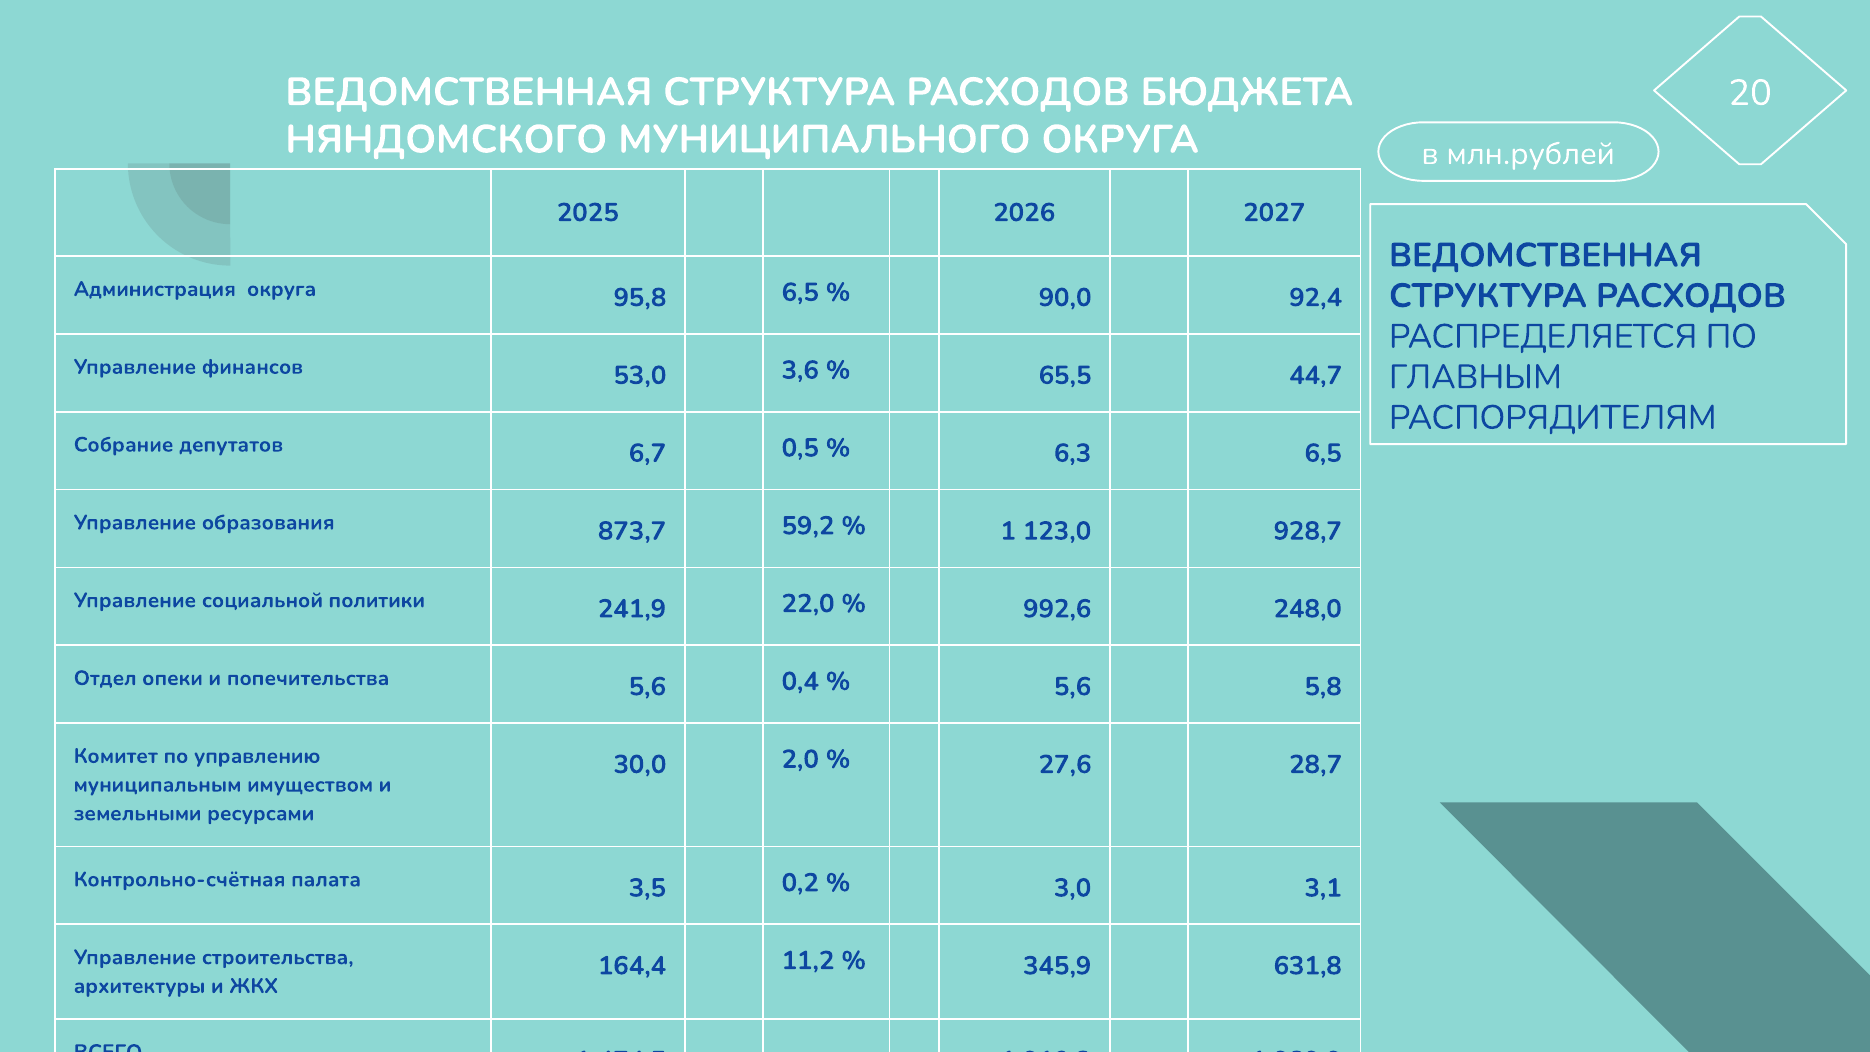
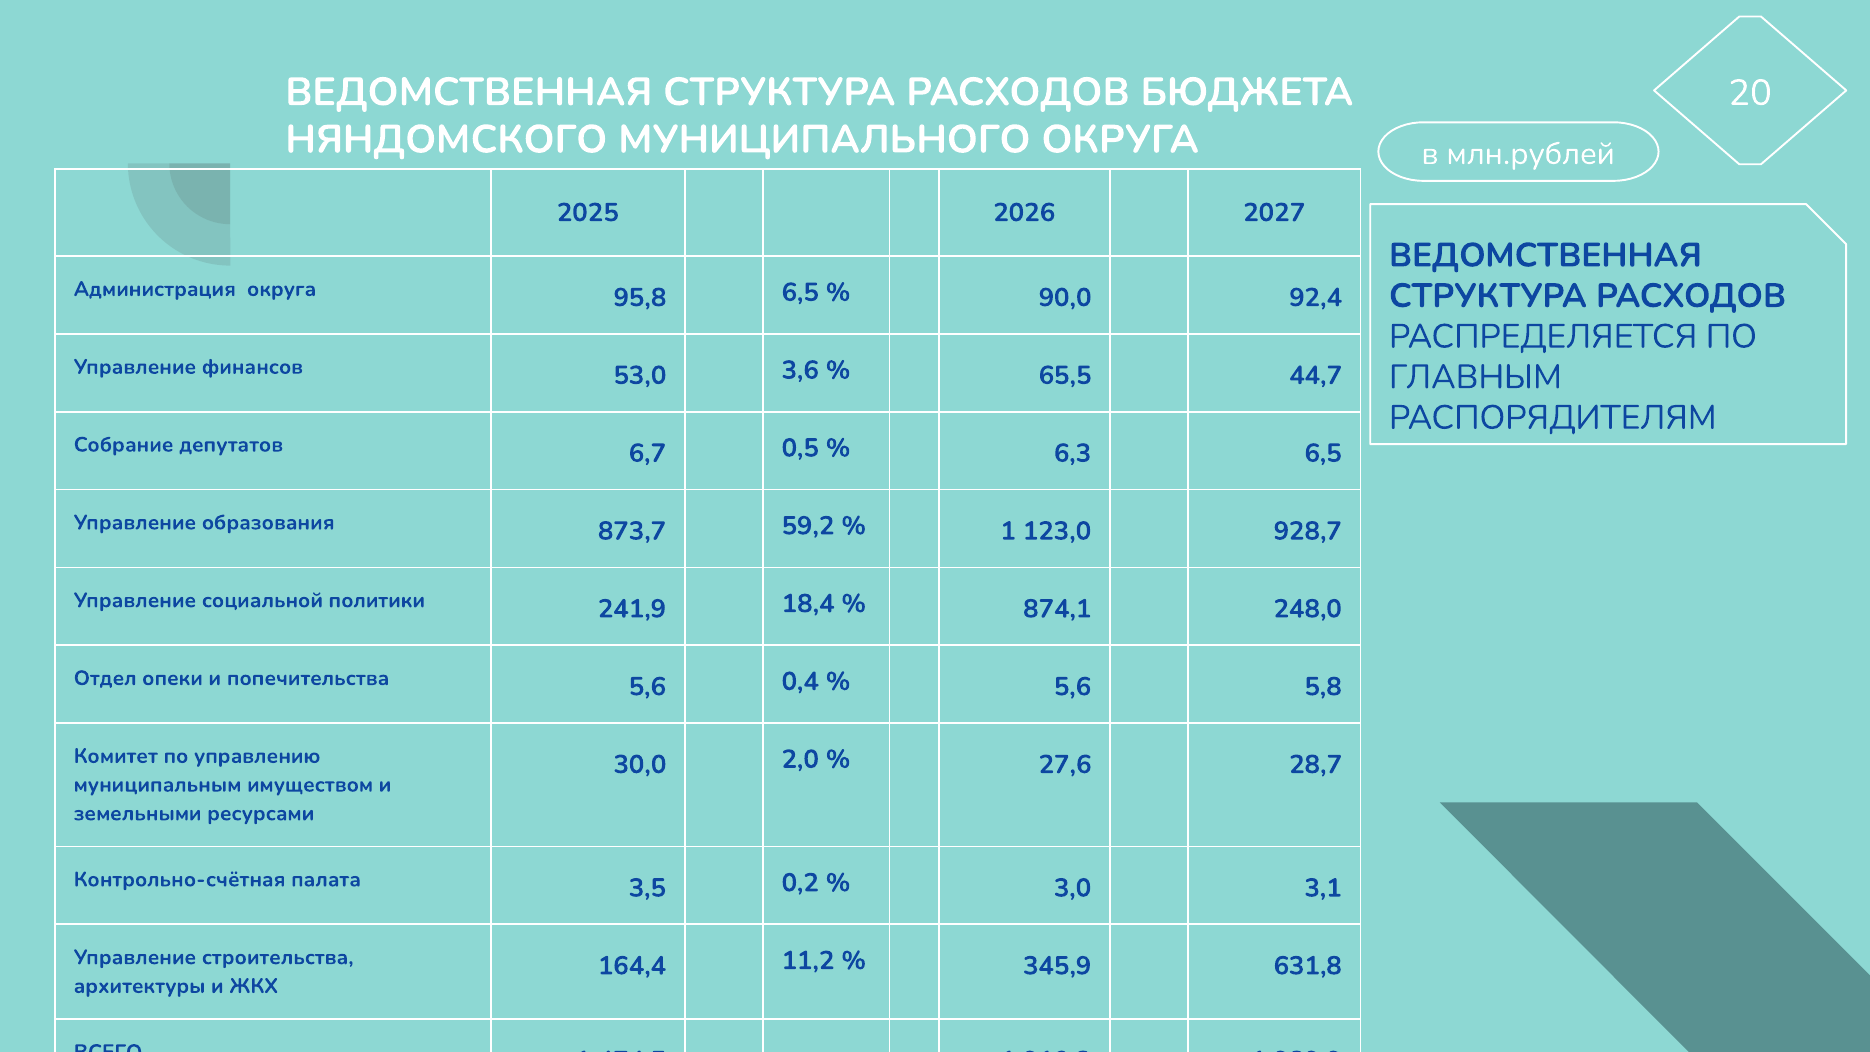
22,0: 22,0 -> 18,4 (808, 604)
992,6: 992,6 -> 874,1 (1057, 609)
